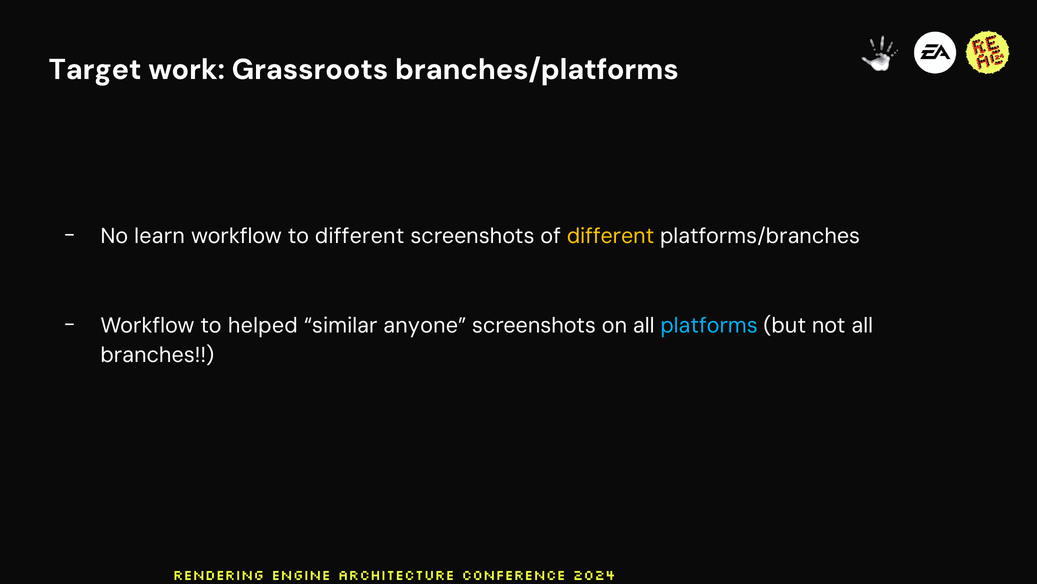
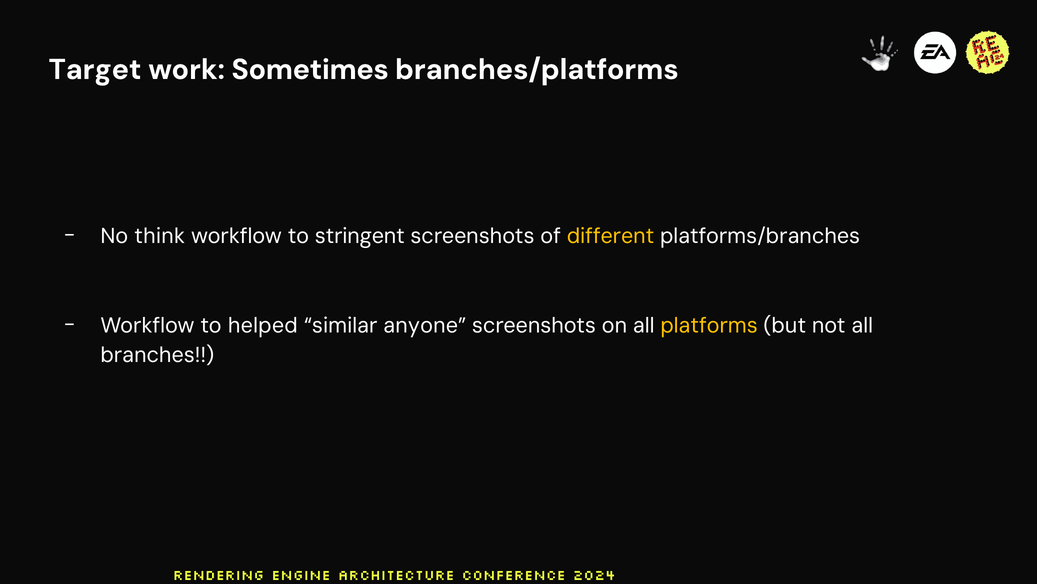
Grassroots: Grassroots -> Sometimes (310, 69)
learn: learn -> think (160, 236)
to different: different -> stringent (360, 236)
platforms colour: light blue -> yellow (709, 325)
